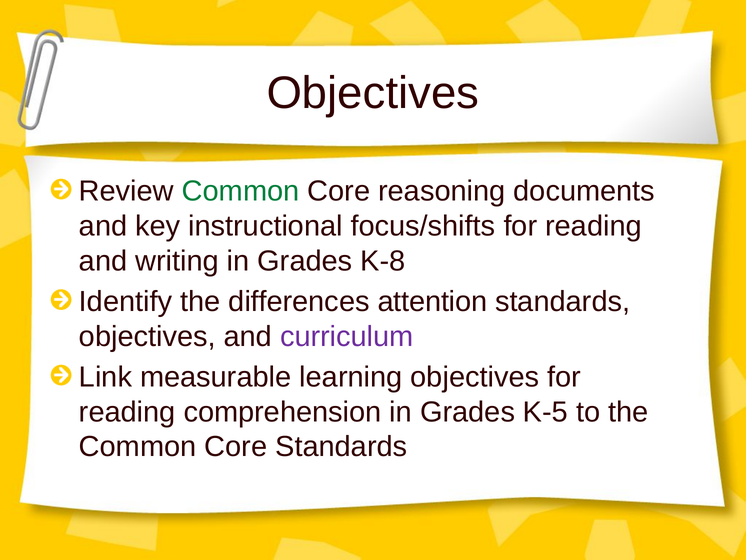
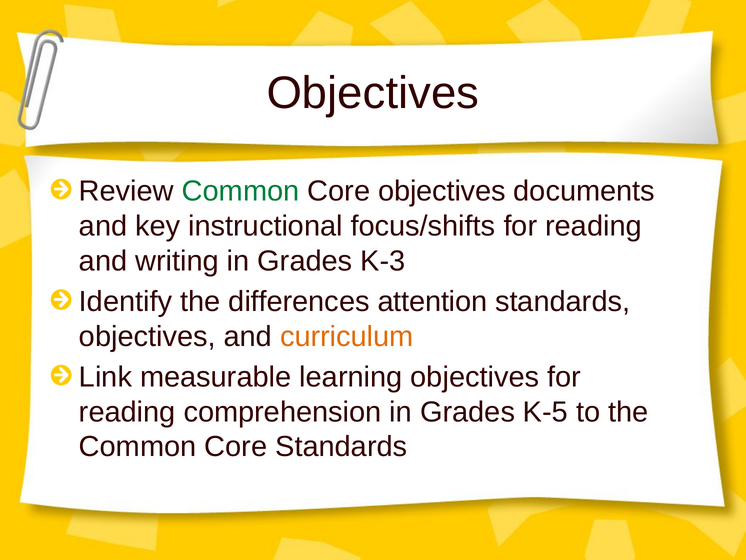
Core reasoning: reasoning -> objectives (442, 191)
K-8: K-8 -> K-3 (383, 261)
curriculum colour: purple -> orange (347, 336)
